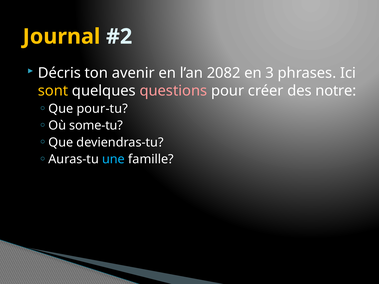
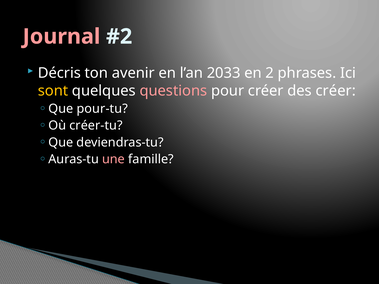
Journal colour: yellow -> pink (62, 37)
2082: 2082 -> 2033 (224, 73)
3: 3 -> 2 (270, 73)
des notre: notre -> créer (336, 91)
some-tu: some-tu -> créer-tu (96, 126)
une colour: light blue -> pink (113, 159)
